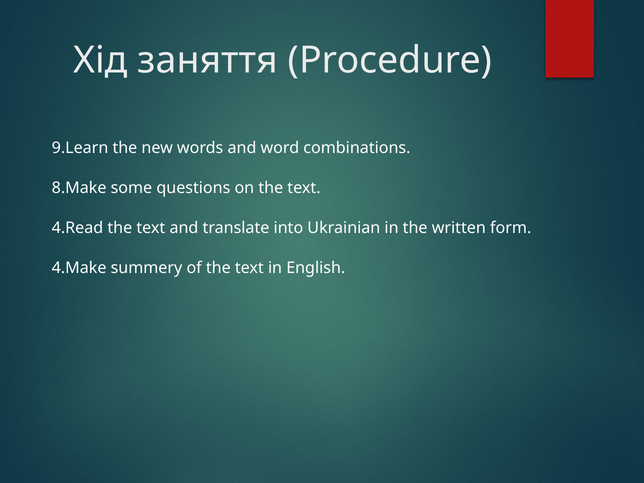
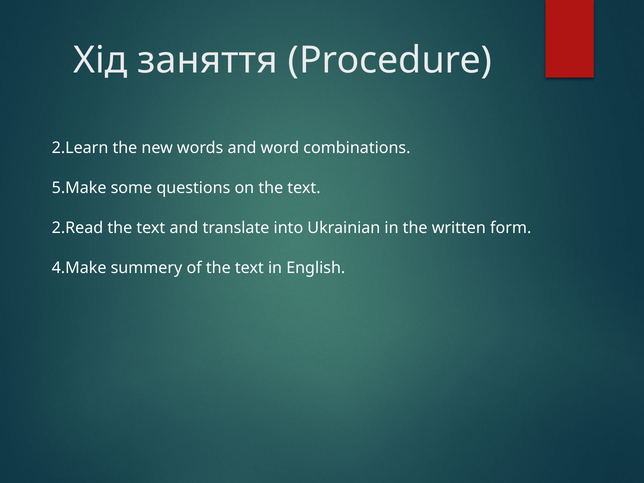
9.Learn: 9.Learn -> 2.Learn (80, 148)
8.Make: 8.Make -> 5.Make (79, 188)
4.Read: 4.Read -> 2.Read (77, 228)
